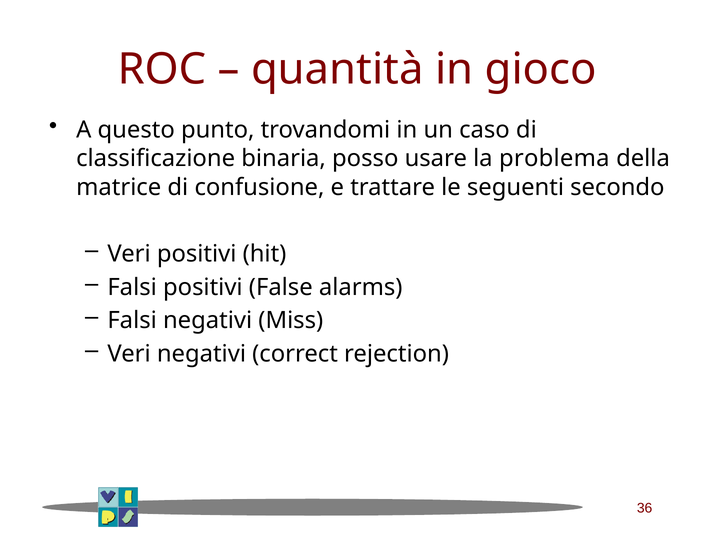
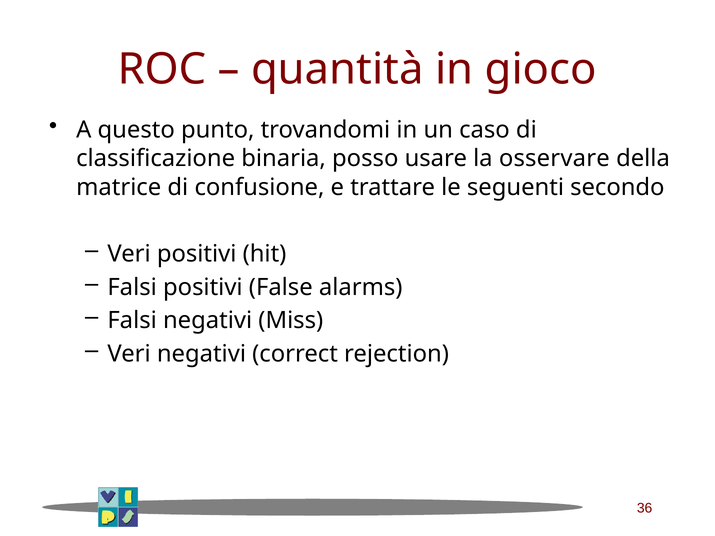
problema: problema -> osservare (554, 159)
